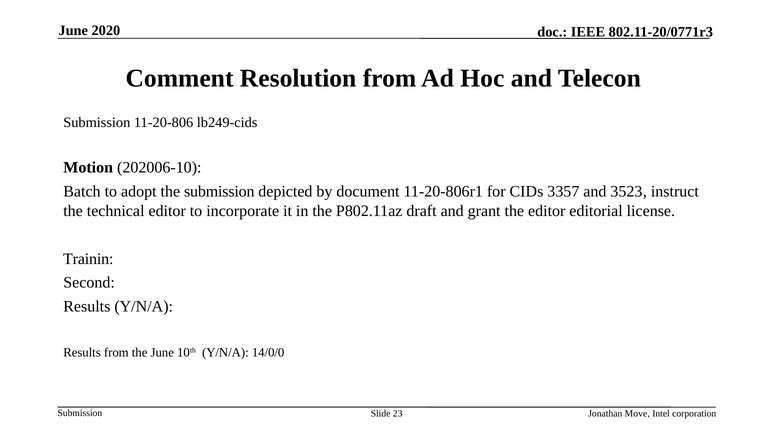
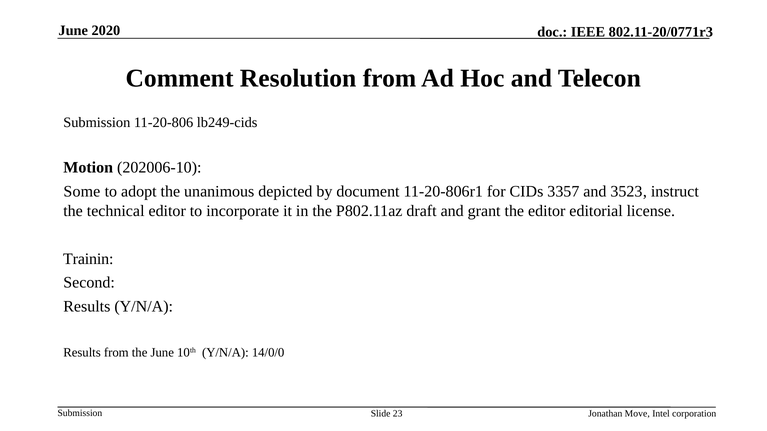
Batch: Batch -> Some (82, 192)
the submission: submission -> unanimous (219, 192)
